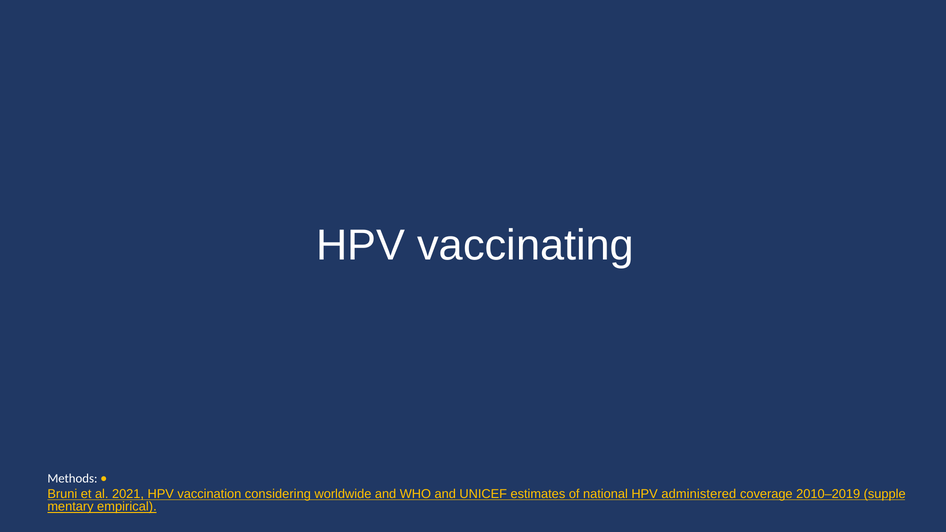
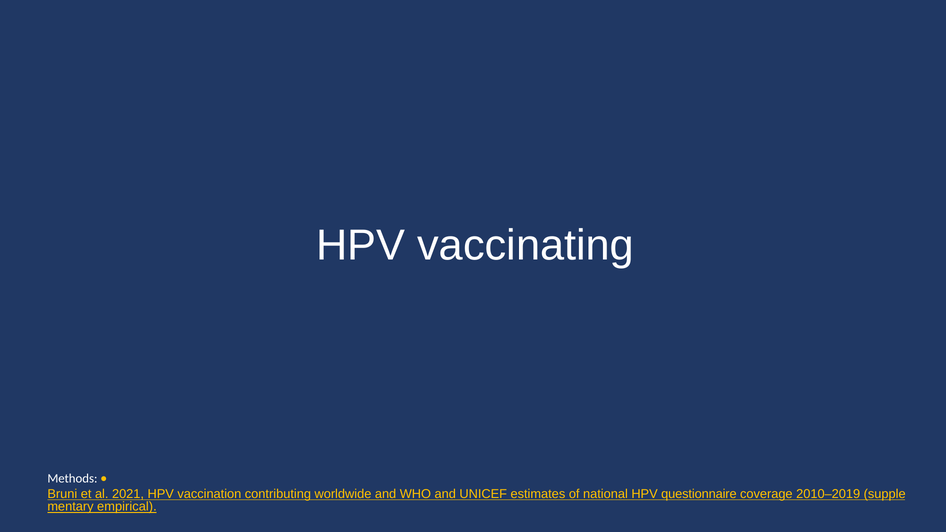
considering: considering -> contributing (278, 494)
administered: administered -> questionnaire (699, 494)
